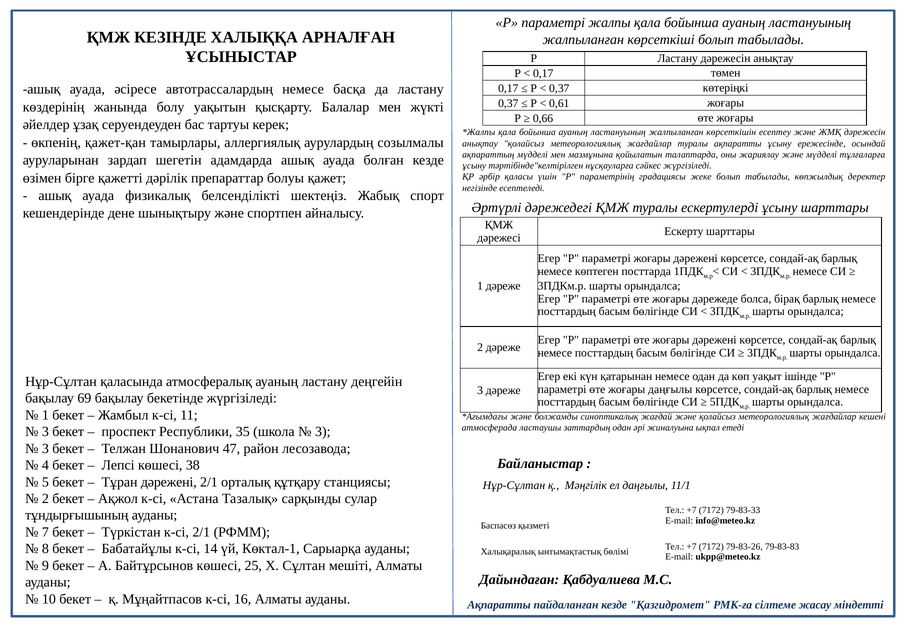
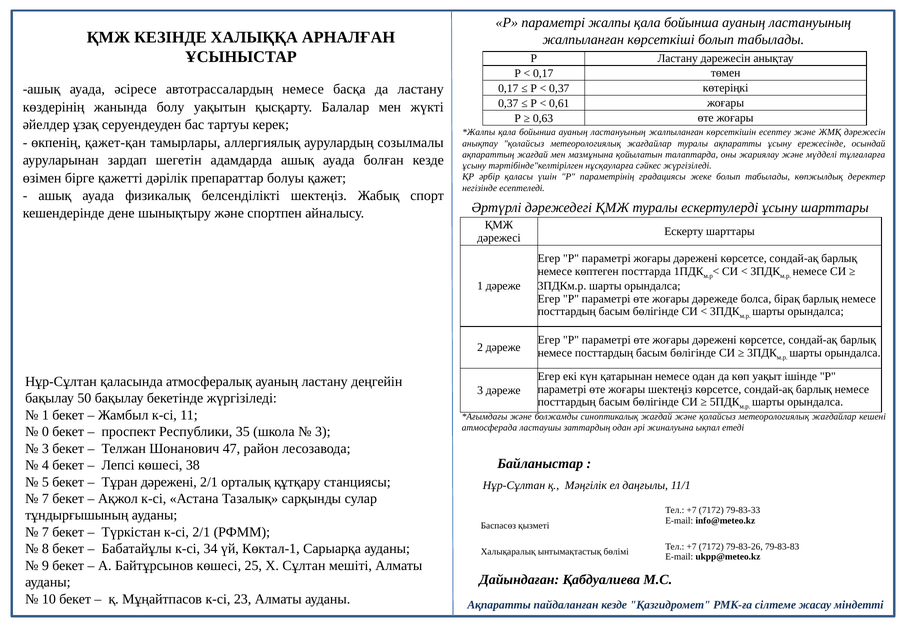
0,66: 0,66 -> 0,63 (543, 118)
ақпараттың мүдделі: мүдделі -> жағдай (532, 155)
жоғары даңғылы: даңғылы -> шектеңіз (670, 389)
69: 69 -> 50 (84, 398)
3: 3 -> 0 (45, 432)
2: 2 -> 7 (45, 499)
14: 14 -> 34 (211, 549)
16: 16 -> 23 (243, 599)
